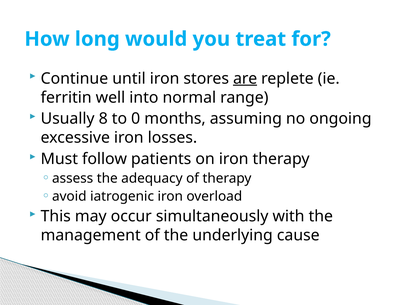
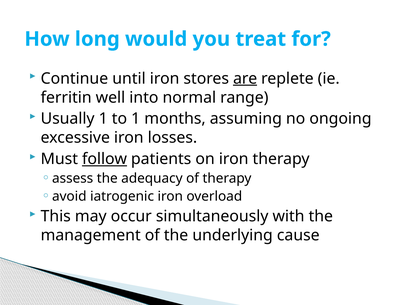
Usually 8: 8 -> 1 (103, 119)
to 0: 0 -> 1 (136, 119)
follow underline: none -> present (105, 159)
